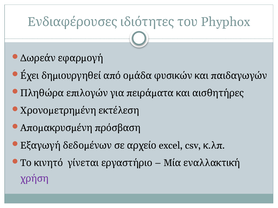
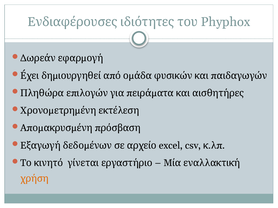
χρήση colour: purple -> orange (34, 179)
